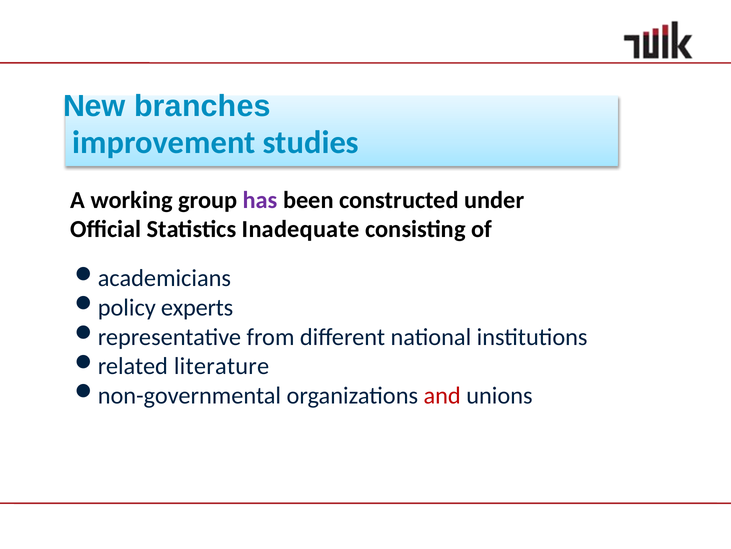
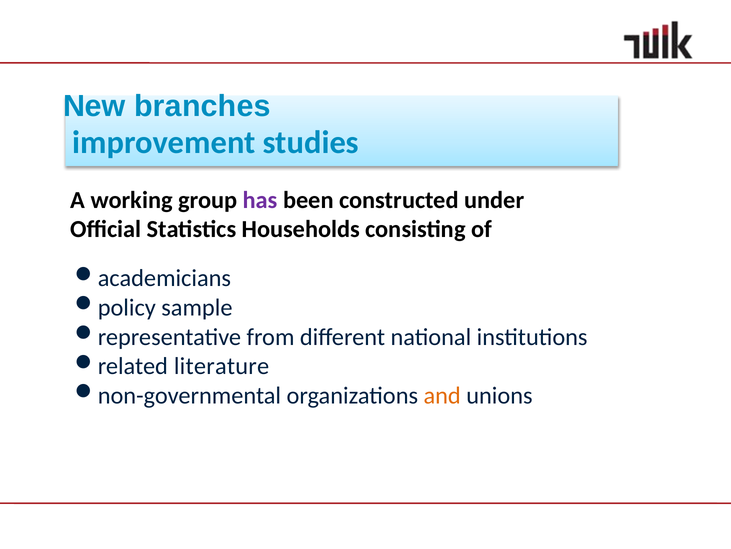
Inadequate: Inadequate -> Households (301, 229)
experts: experts -> sample (197, 307)
and colour: red -> orange (442, 395)
